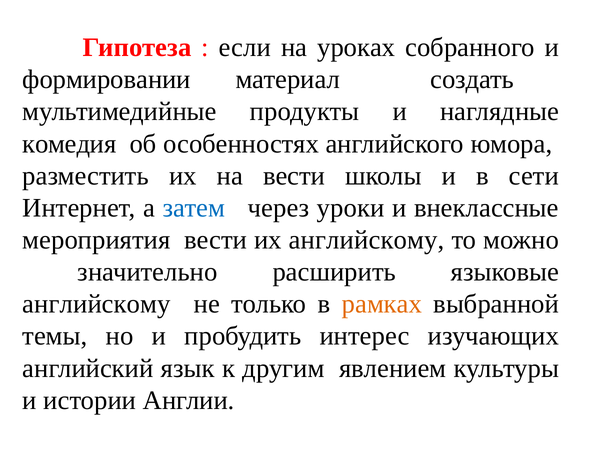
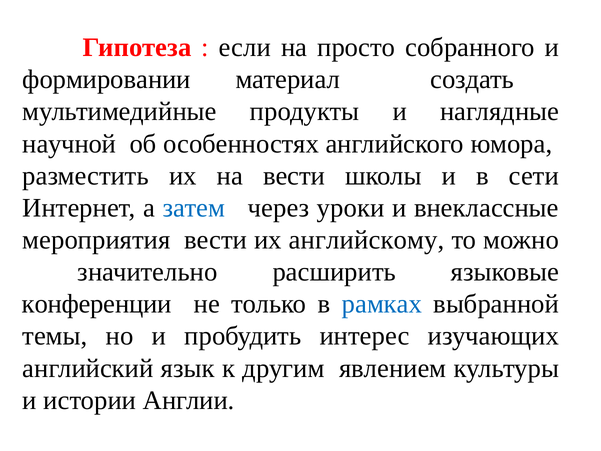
уроках: уроках -> просто (356, 47)
комедия: комедия -> научной (69, 144)
английскому: английскому -> конференции (97, 304)
рамках colour: orange -> blue (382, 304)
